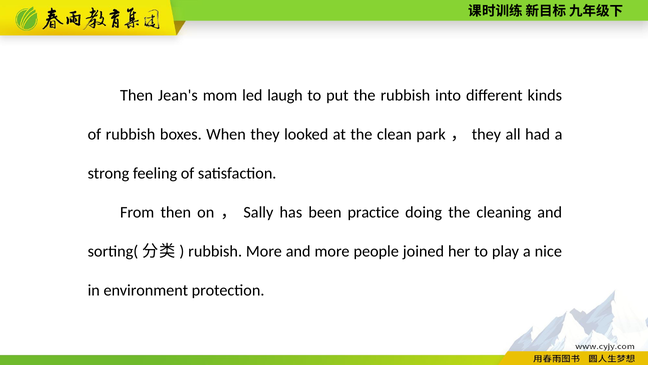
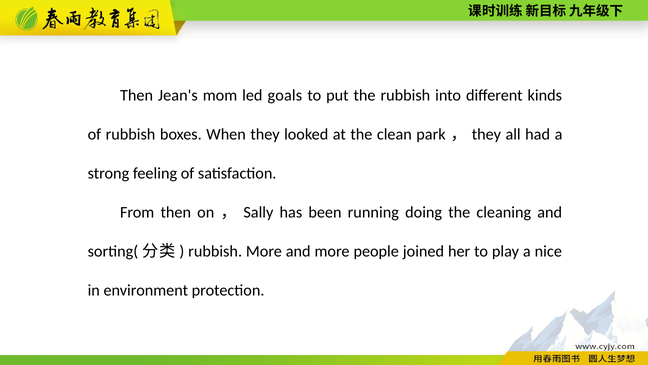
laugh: laugh -> goals (285, 95)
practice: practice -> running (373, 212)
